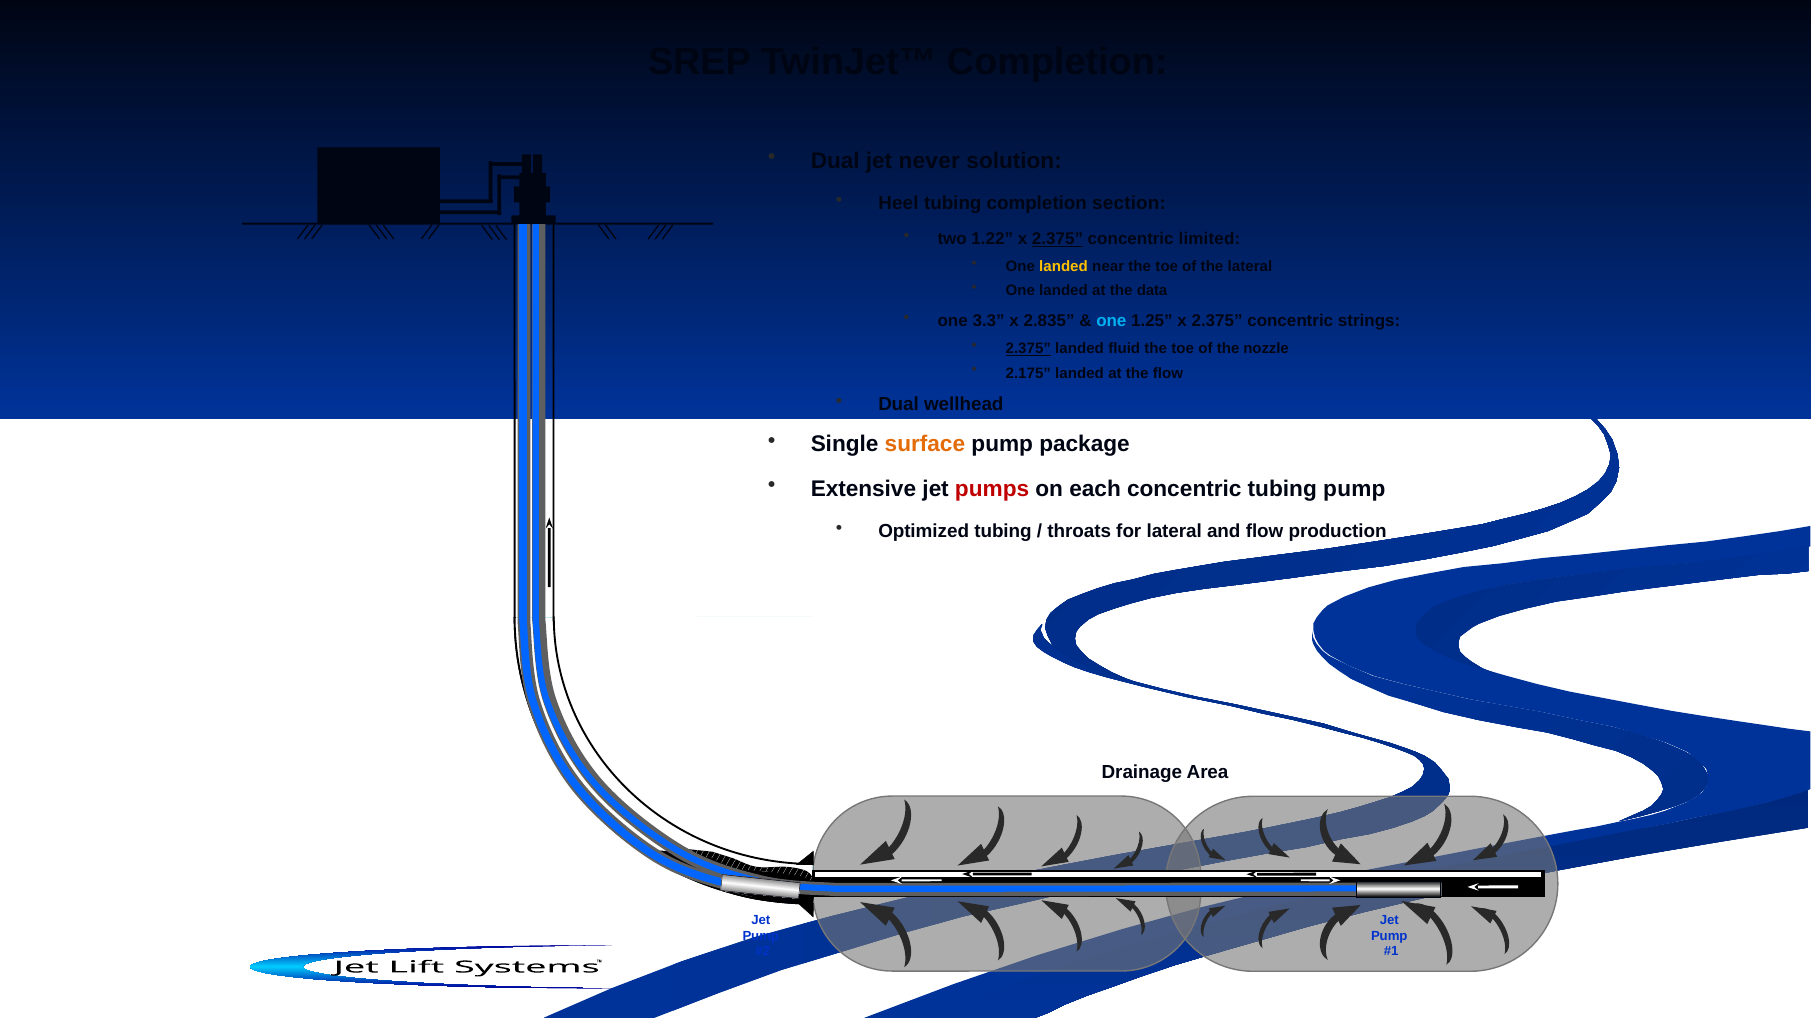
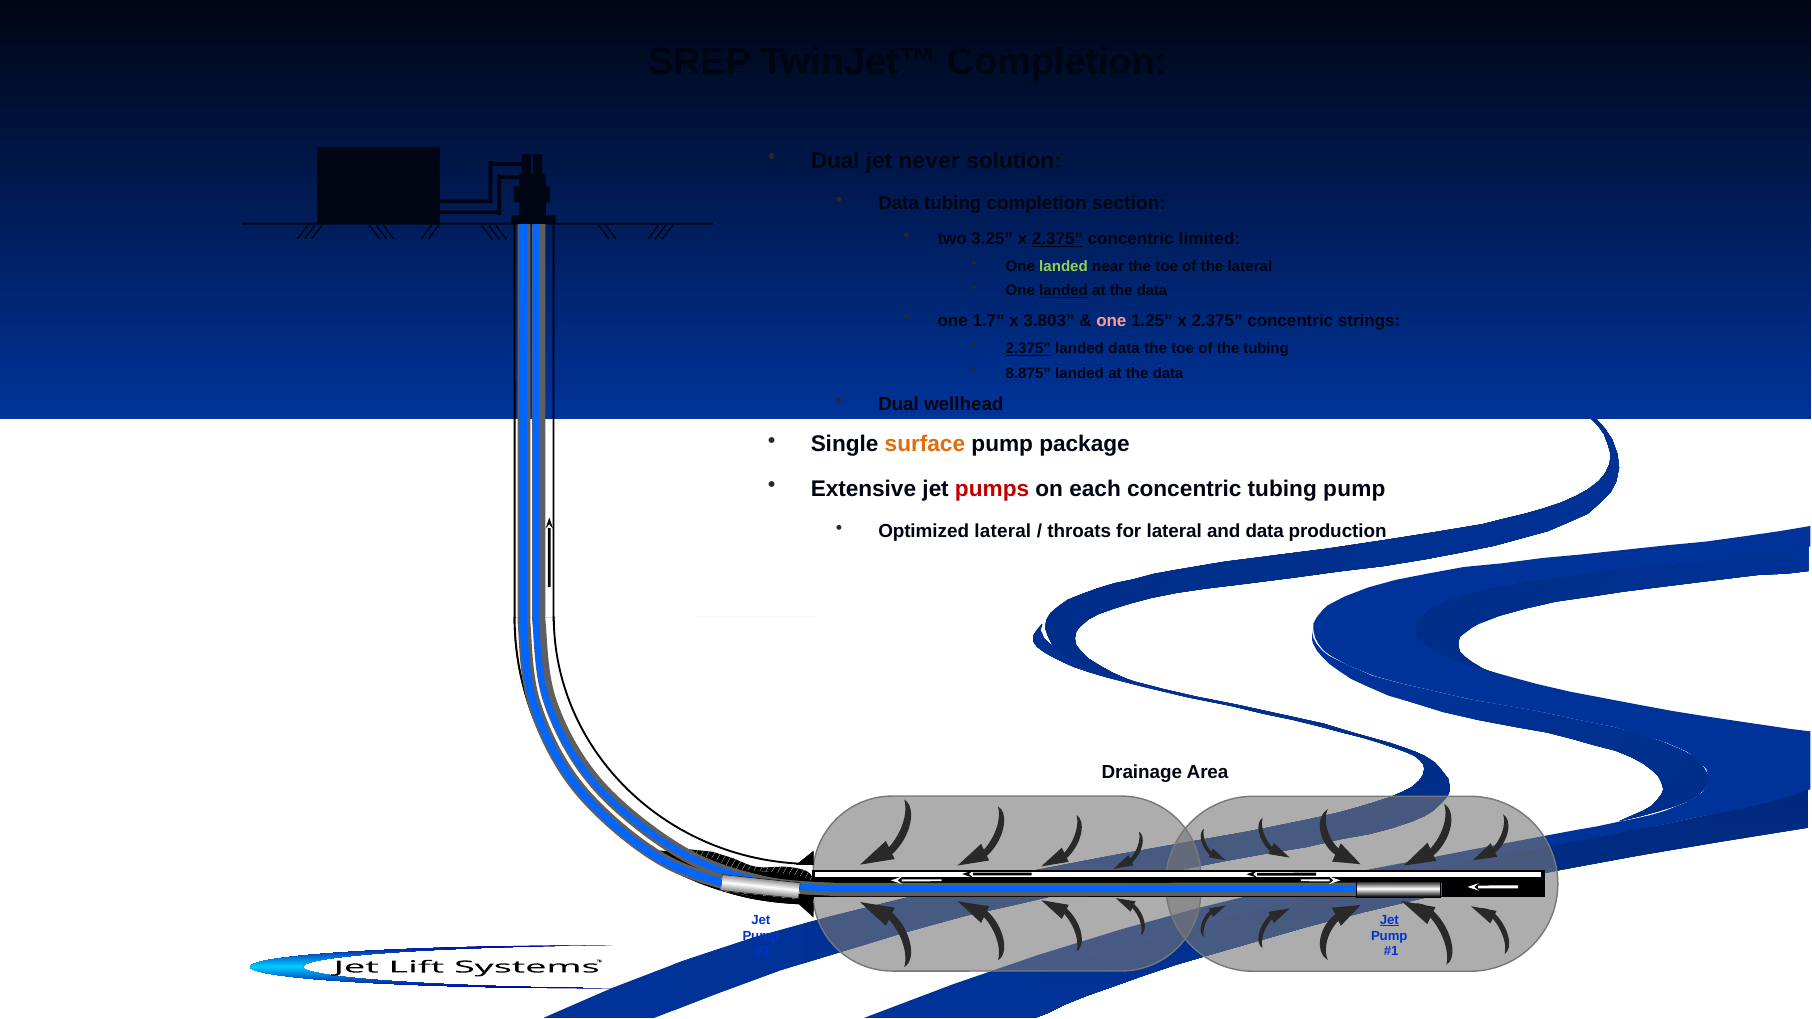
Heel: Heel -> Data (899, 203)
1.22: 1.22 -> 3.25 (992, 239)
landed colour: yellow -> light green (1064, 267)
landed underline: none -> present (1064, 291)
3.3: 3.3 -> 1.7 (989, 321)
2.835: 2.835 -> 3.803 (1049, 321)
one colour: light blue -> pink (1111, 321)
landed fluid: fluid -> data (1124, 349)
the nozzle: nozzle -> tubing (1266, 349)
2.175: 2.175 -> 8.875 (1028, 373)
flow: flow -> data (1168, 373)
Optimized tubing: tubing -> lateral (1003, 531)
and flow: flow -> data (1265, 531)
Jet underline: none -> present (1389, 920)
